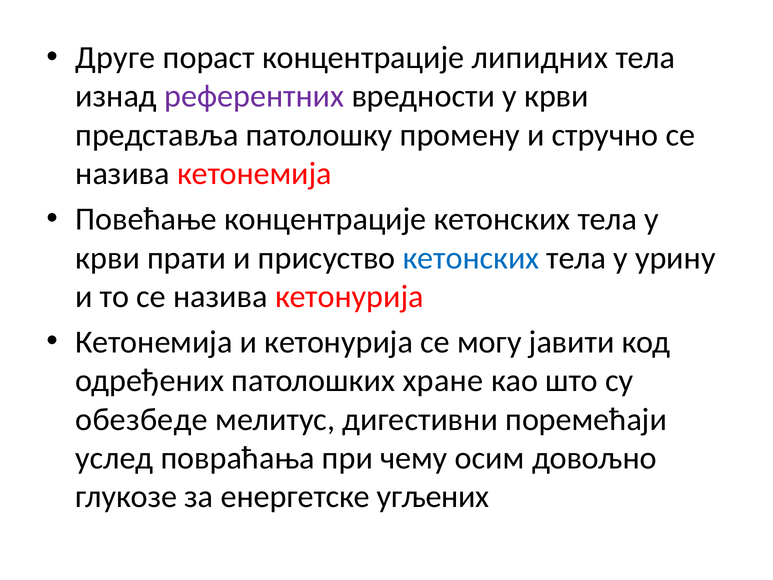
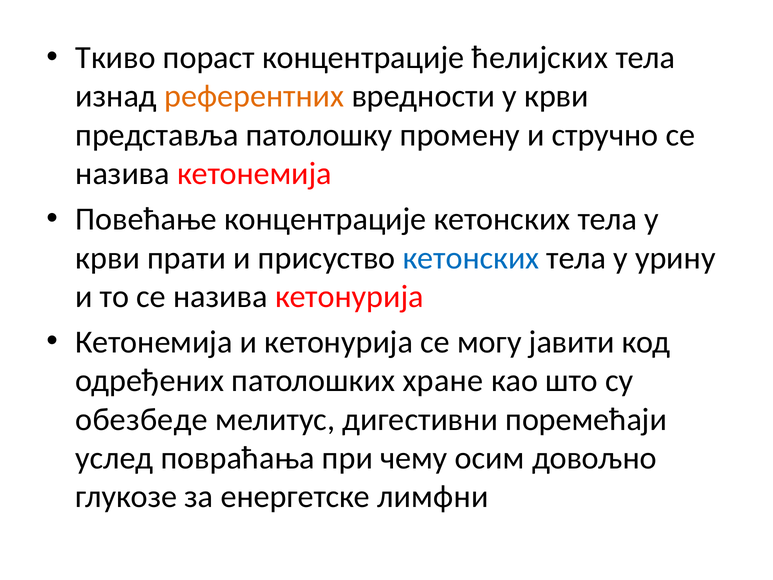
Друге: Друге -> Ткиво (115, 58)
липидних: липидних -> ћелијских (540, 58)
референтних colour: purple -> orange (254, 96)
угљених: угљених -> лимфни (433, 497)
